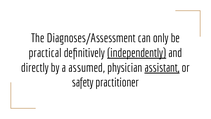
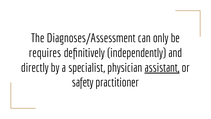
practical: practical -> requires (45, 53)
independently underline: present -> none (137, 53)
assumed: assumed -> specialist (87, 68)
